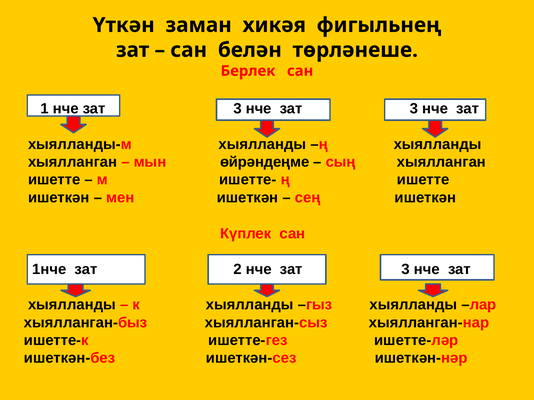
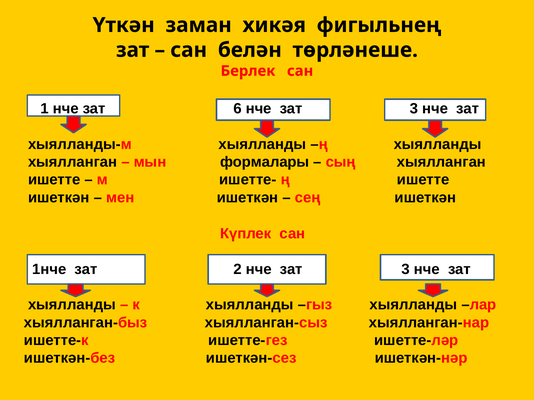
1 нче зат 3: 3 -> 6 (237, 109)
өйрәндеңме: өйрәндеңме -> формалары (265, 162)
